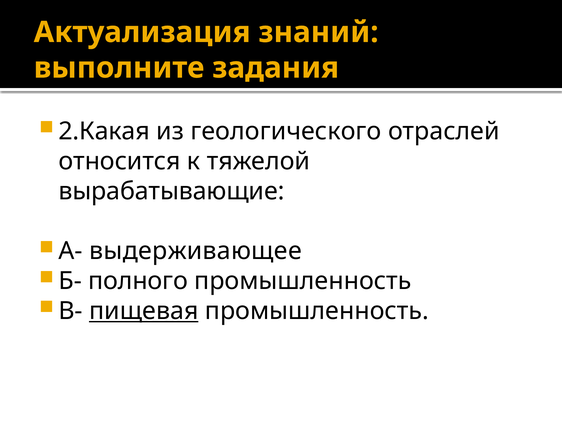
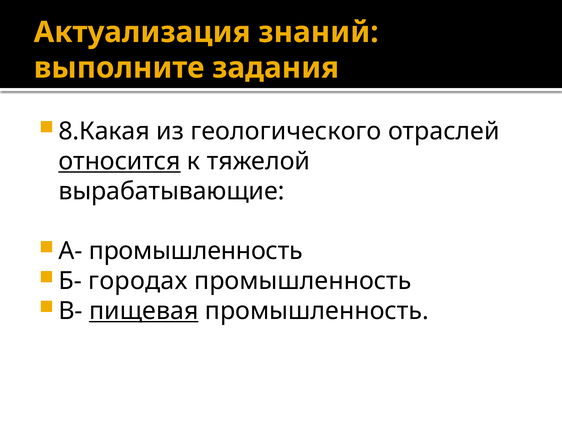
2.Какая: 2.Какая -> 8.Какая (104, 131)
относится underline: none -> present (120, 161)
А- выдерживающее: выдерживающее -> промышленность (196, 251)
полного: полного -> городах (138, 281)
